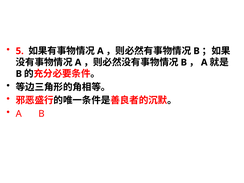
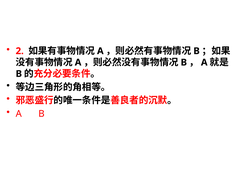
5: 5 -> 2 (20, 51)
